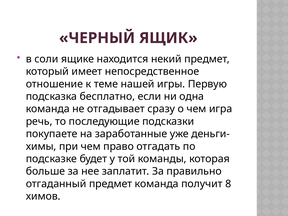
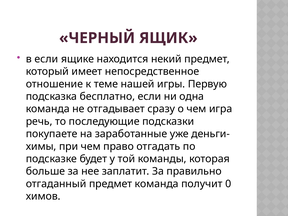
в соли: соли -> если (46, 59)
8: 8 -> 0 (228, 184)
